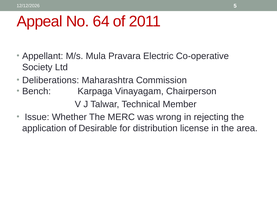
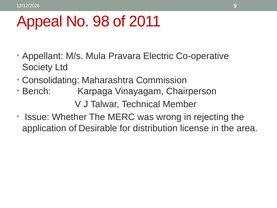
64: 64 -> 98 (101, 21)
Deliberations: Deliberations -> Consolidating (51, 80)
